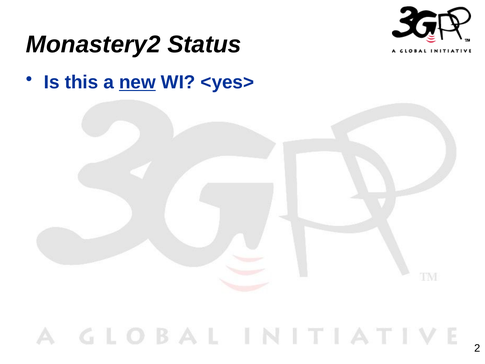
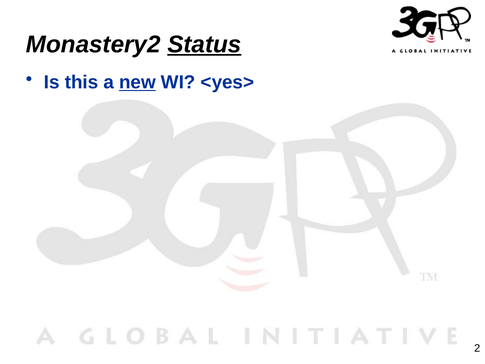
Status underline: none -> present (204, 44)
